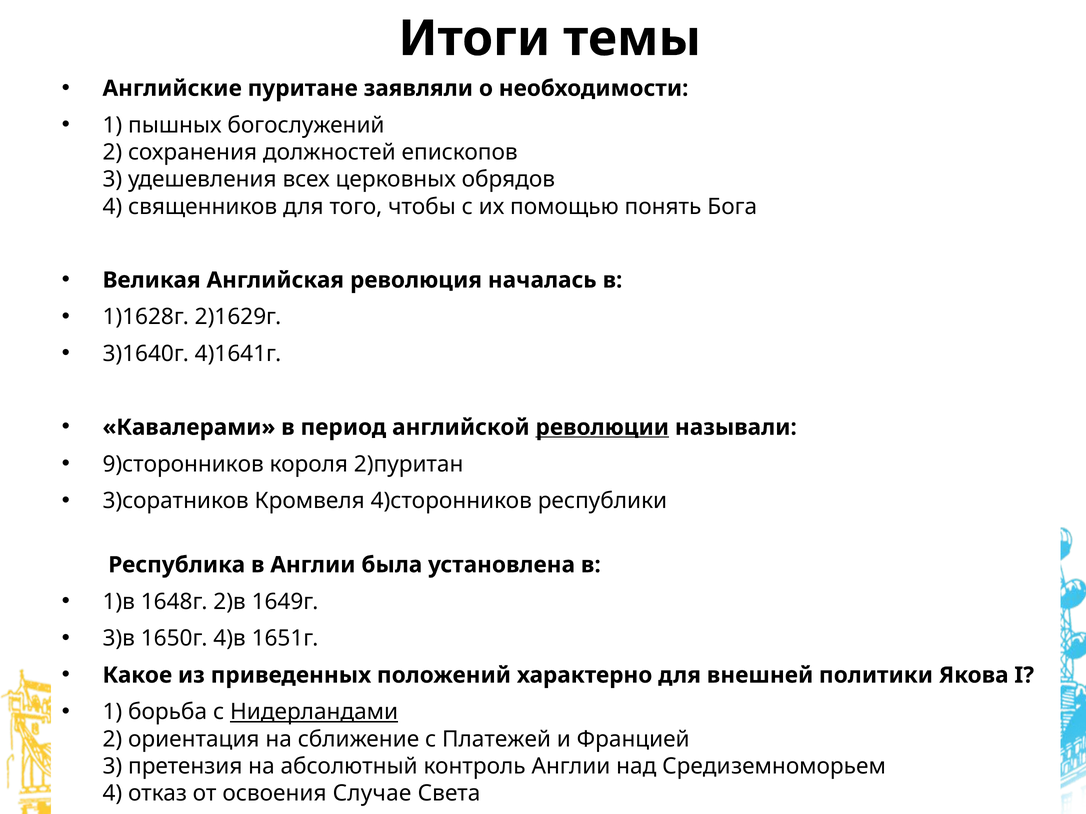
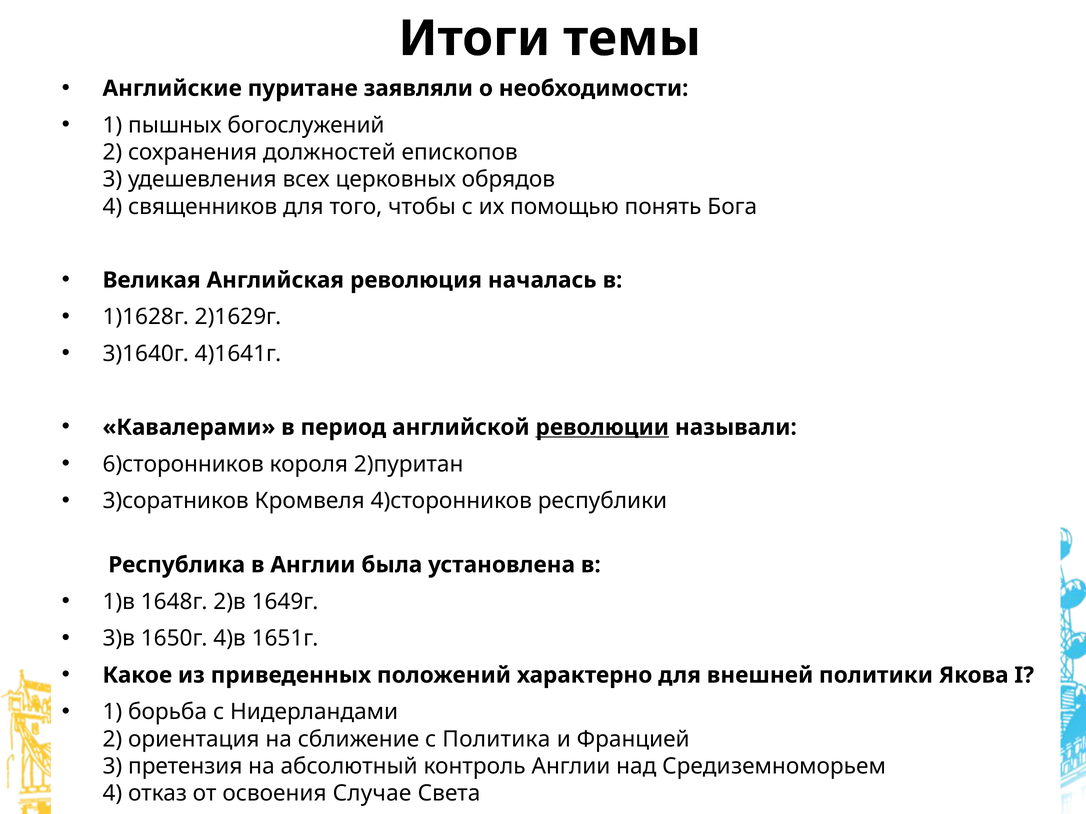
9)сторонников: 9)сторонников -> 6)сторонников (183, 464)
Нидерландами underline: present -> none (314, 712)
Платежей: Платежей -> Политика (496, 740)
